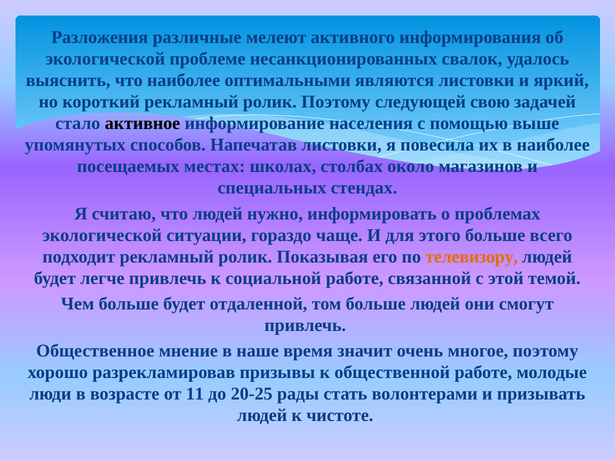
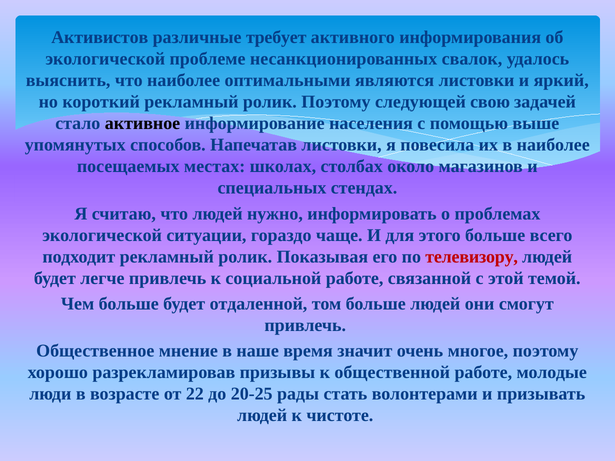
Разложения: Разложения -> Активистов (100, 37)
мелеют: мелеют -> требует (276, 37)
телевизору colour: orange -> red (472, 257)
11: 11 -> 22 (195, 394)
